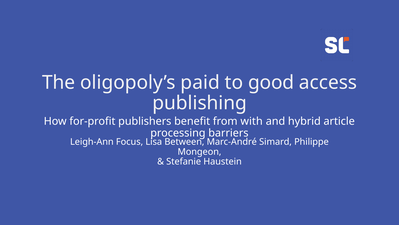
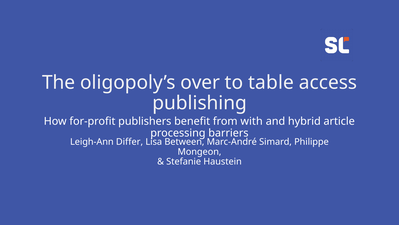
paid: paid -> over (200, 82)
good: good -> table (271, 82)
Focus: Focus -> Differ (129, 142)
